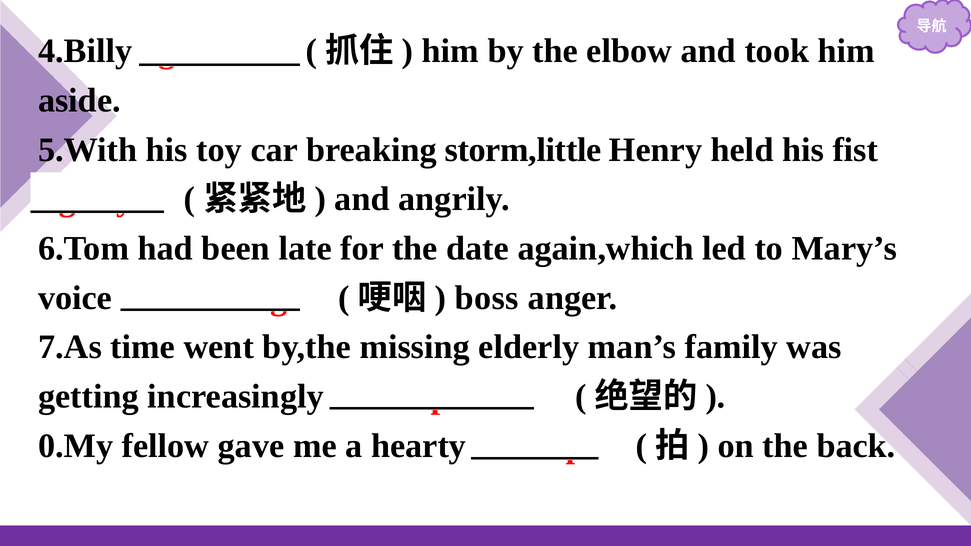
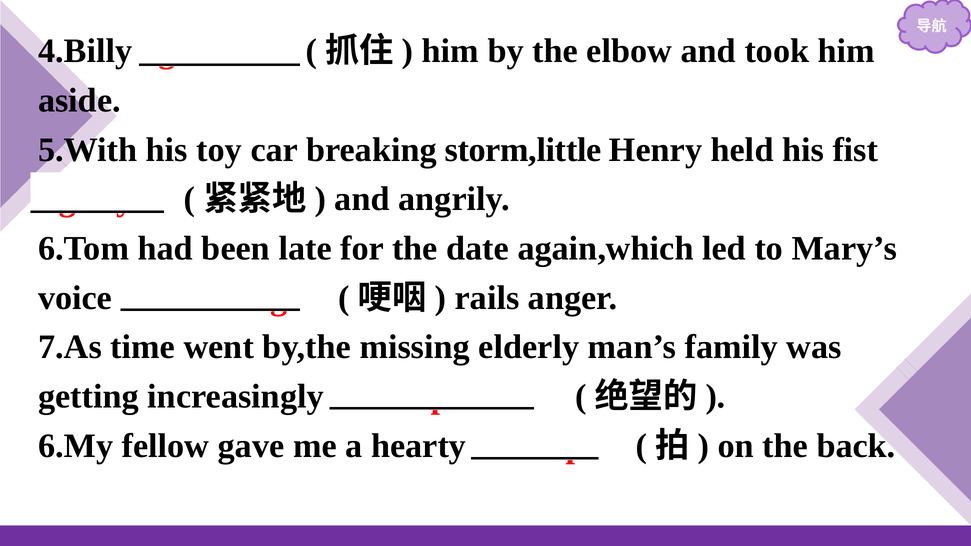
boss: boss -> rails (487, 298)
0.My: 0.My -> 6.My (76, 446)
